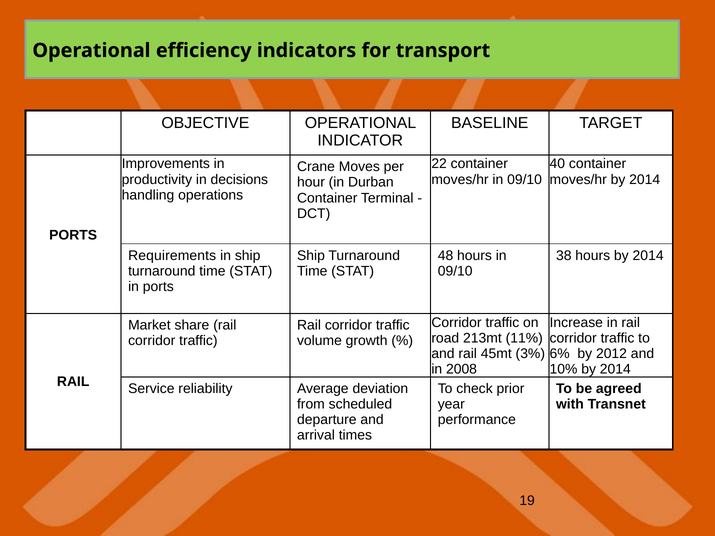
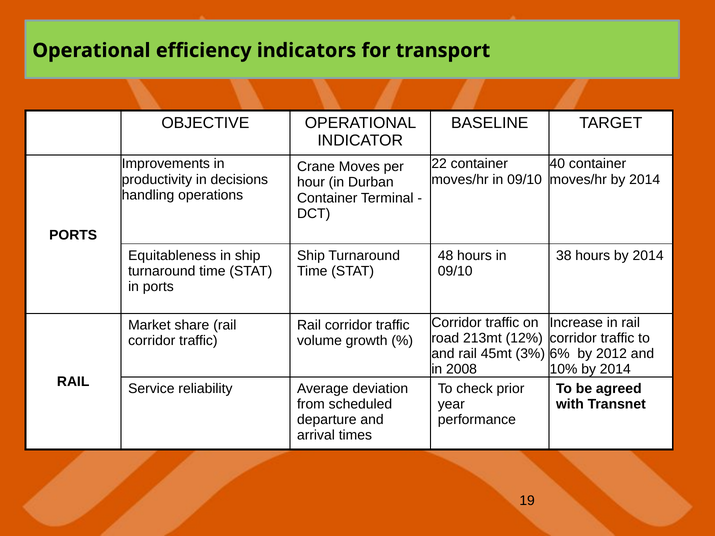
Requirements: Requirements -> Equitableness (172, 256)
11%: 11% -> 12% (524, 338)
